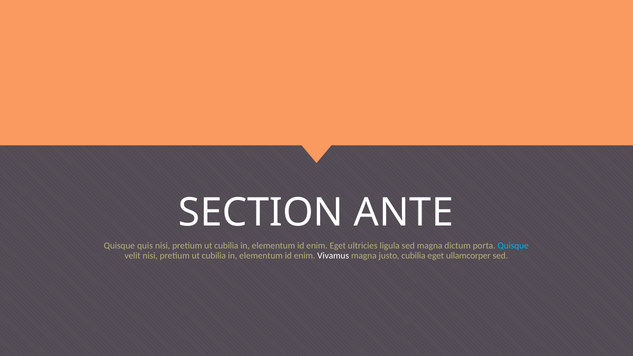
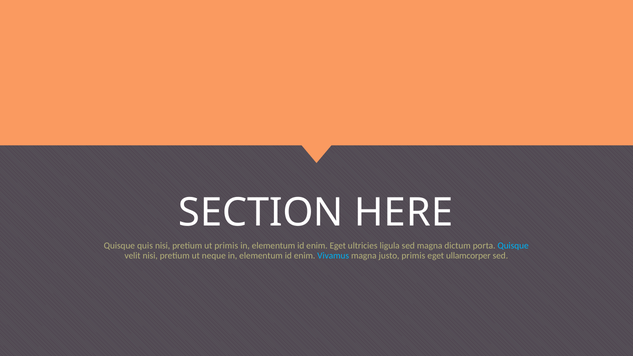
ANTE: ANTE -> HERE (404, 213)
cubilia: cubilia -> primis (226, 246)
cubilia: cubilia -> neque (214, 256)
Vivamus colour: white -> light blue (333, 256)
justo cubilia: cubilia -> primis (413, 256)
